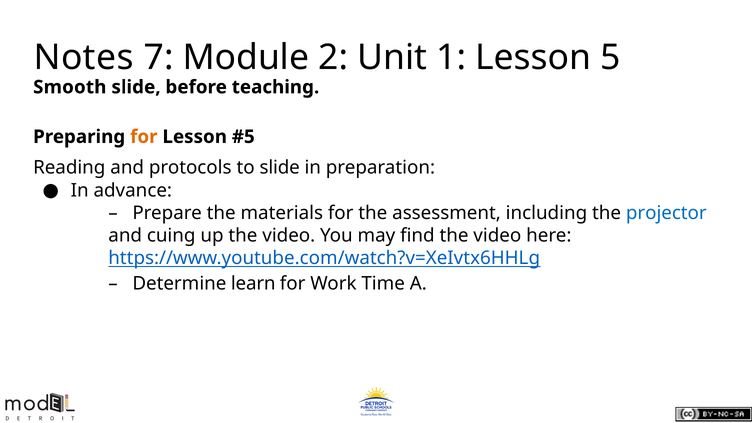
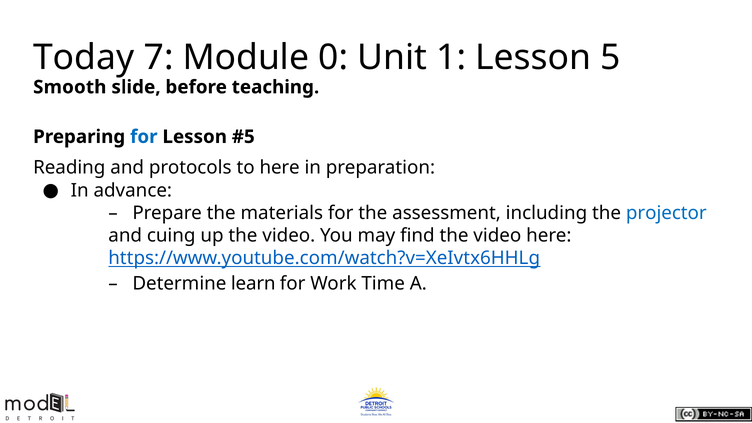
Notes: Notes -> Today (84, 58)
2: 2 -> 0 (333, 58)
for colour: orange -> blue (144, 137)
to slide: slide -> here (280, 168)
